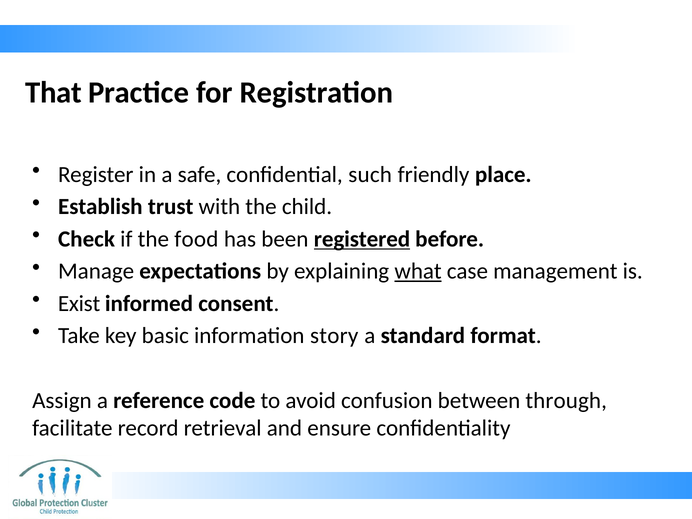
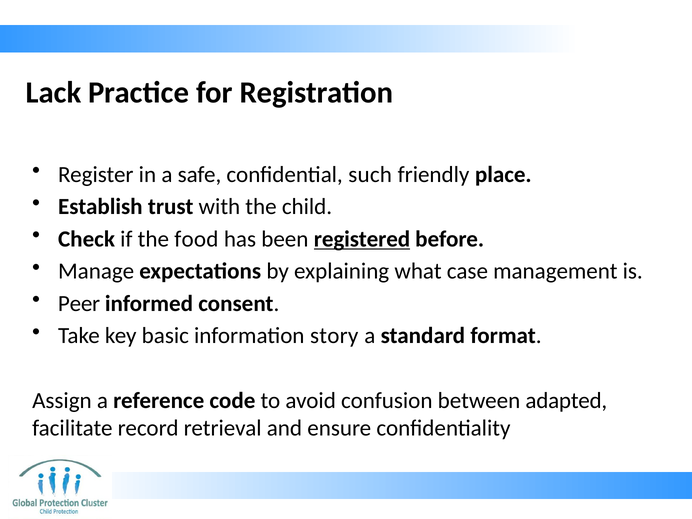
That: That -> Lack (54, 93)
what underline: present -> none (418, 271)
Exist: Exist -> Peer (79, 304)
through: through -> adapted (566, 400)
